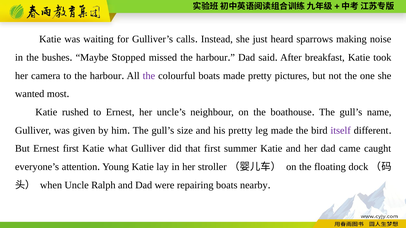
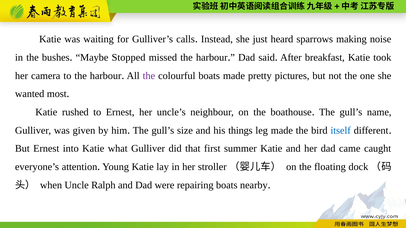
his pretty: pretty -> things (240, 131)
itself colour: purple -> blue (341, 131)
Ernest first: first -> into (71, 149)
